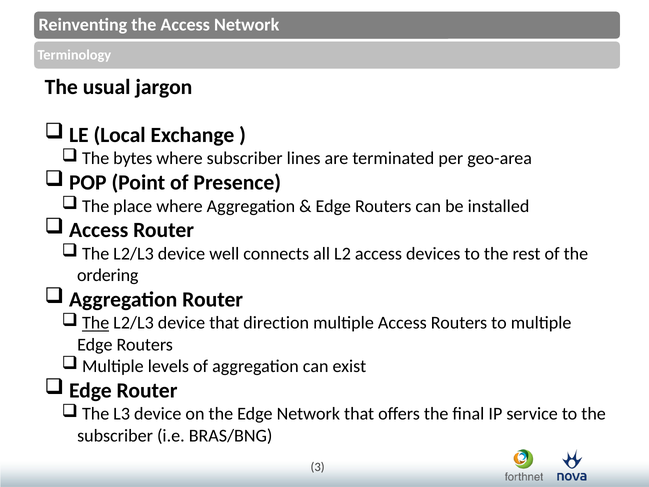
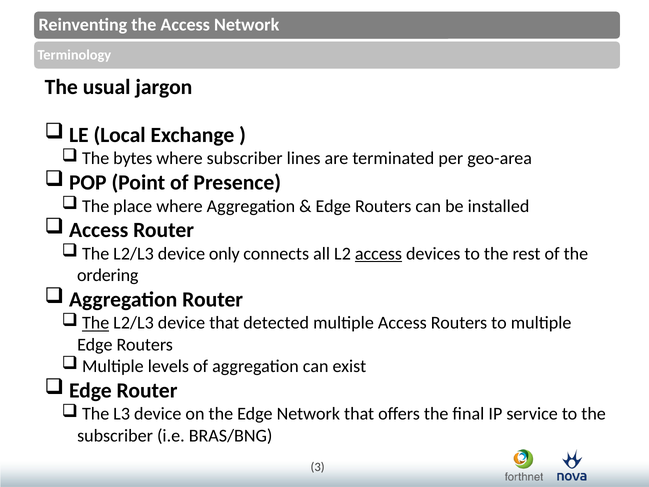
well: well -> only (224, 254)
access underline: none -> present (378, 254)
direction: direction -> detected (276, 323)
